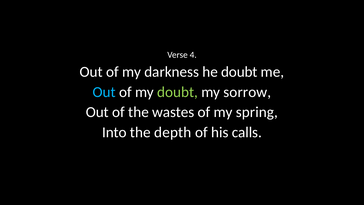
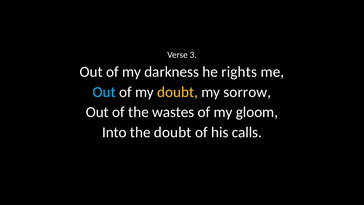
4: 4 -> 3 (193, 55)
he doubt: doubt -> rights (239, 72)
doubt colour: light green -> yellow (178, 92)
spring: spring -> gloom (257, 112)
the depth: depth -> doubt (173, 132)
